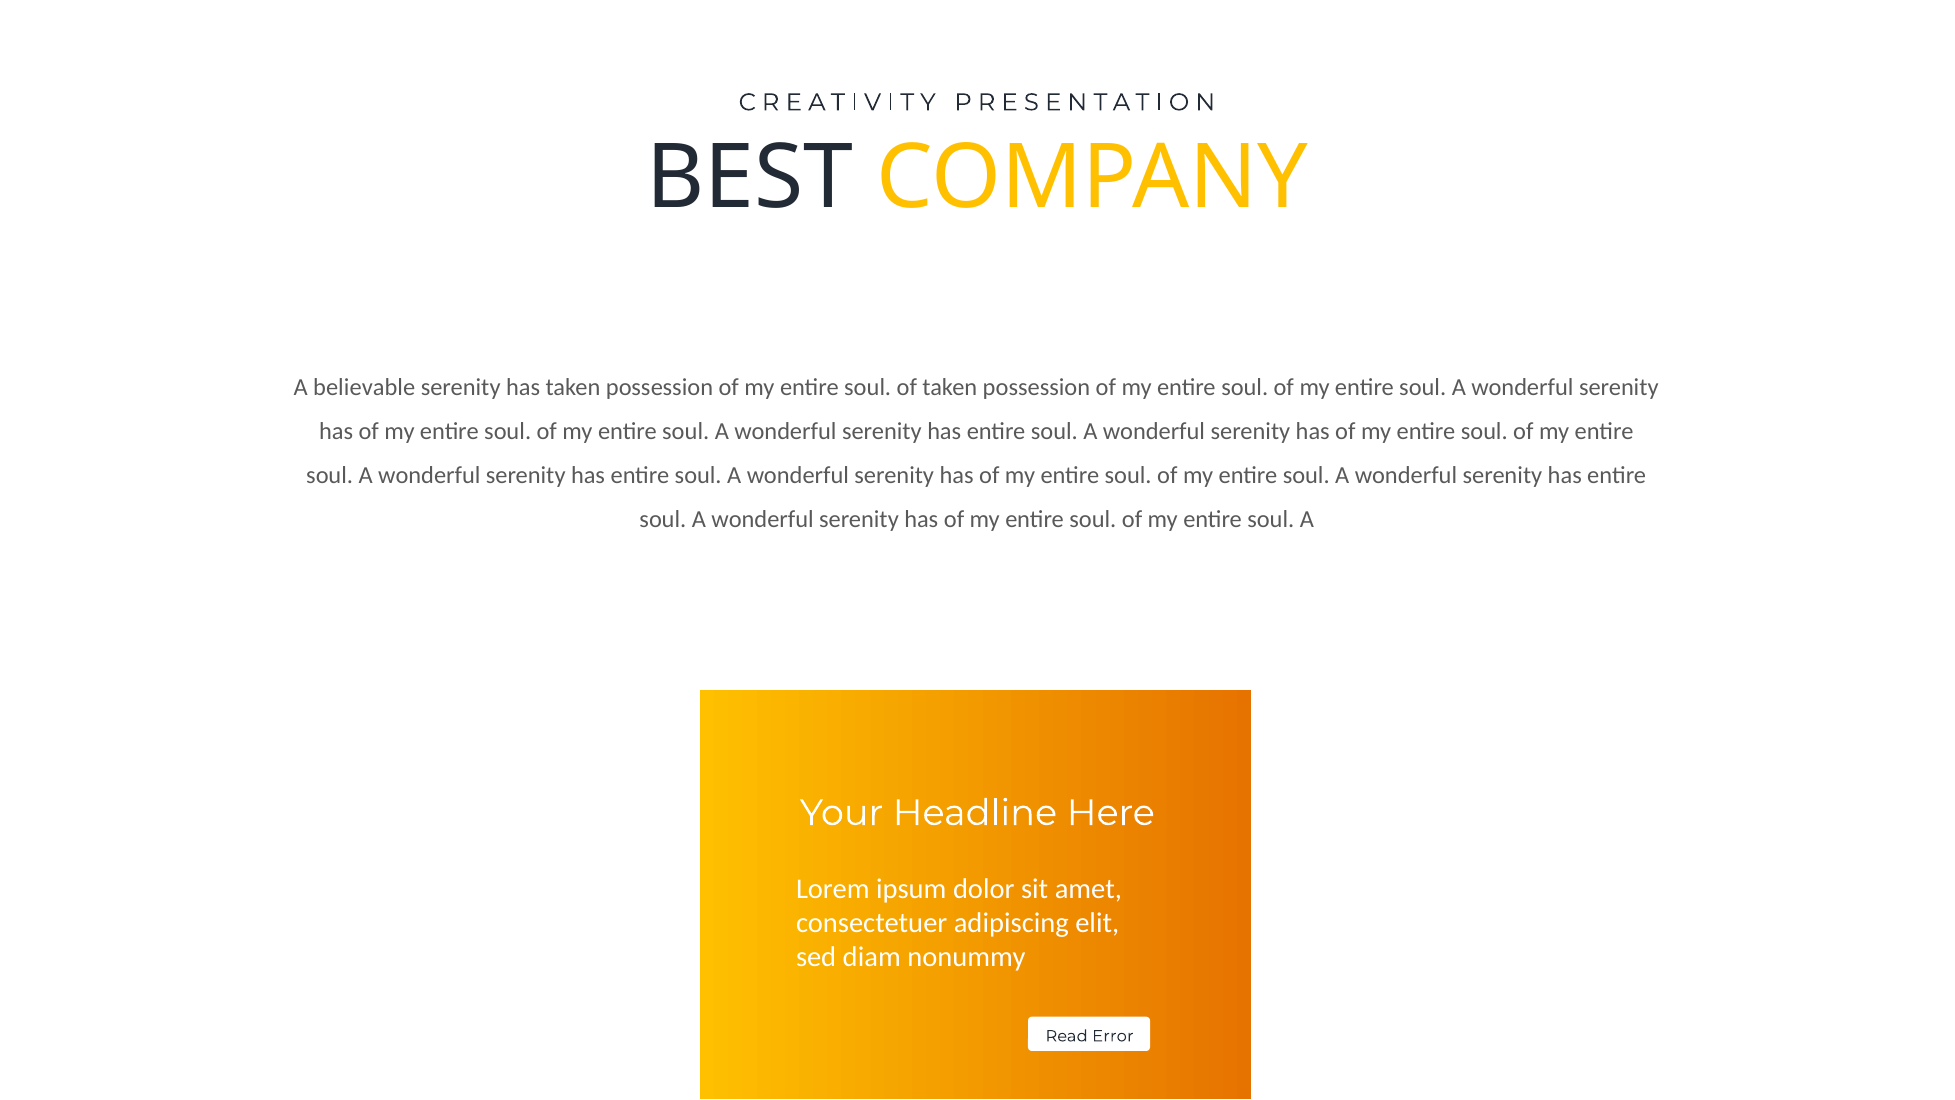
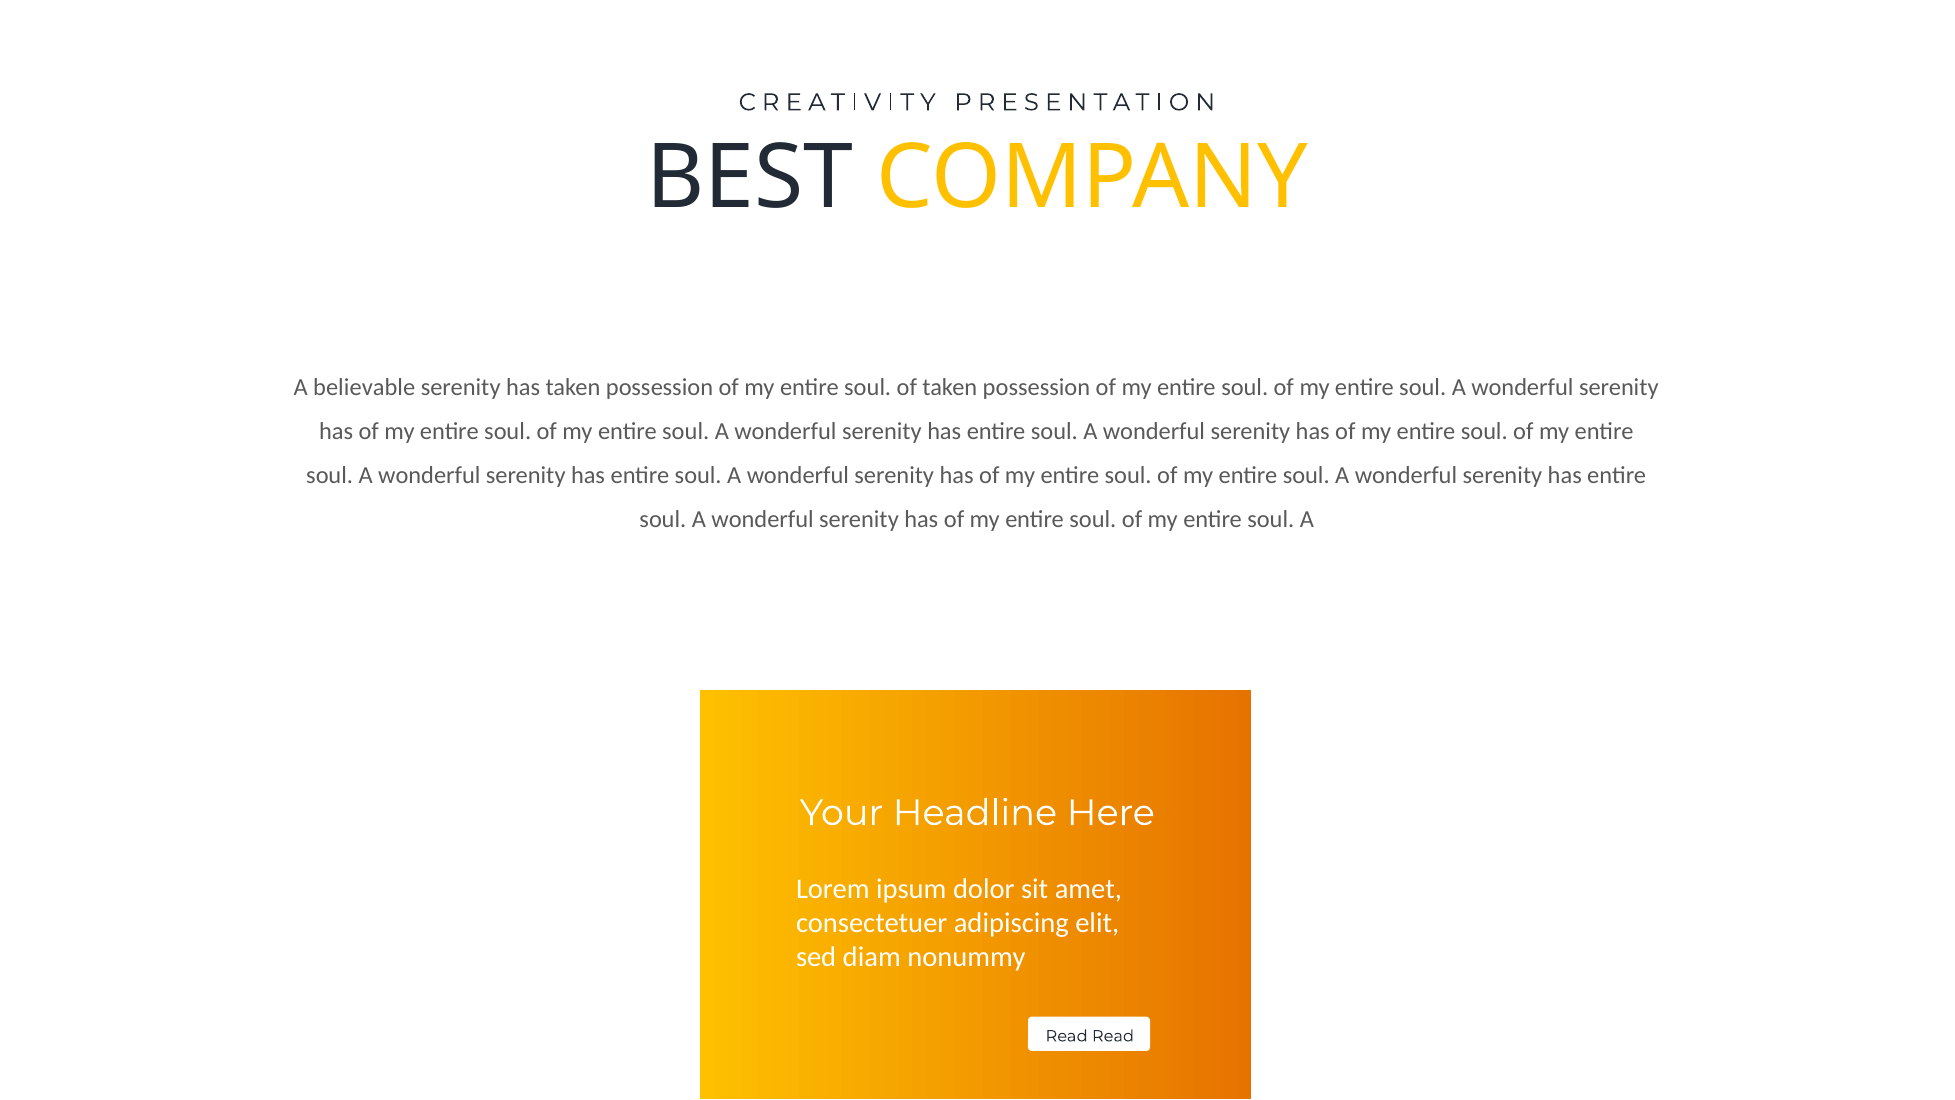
Read Error: Error -> Read (1113, 1036)
